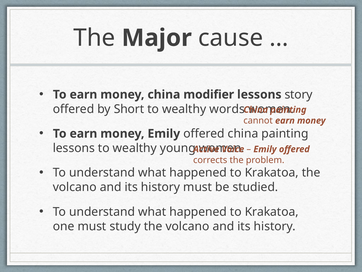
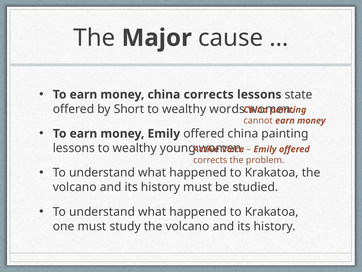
china modifier: modifier -> corrects (209, 94)
story: story -> state (299, 94)
